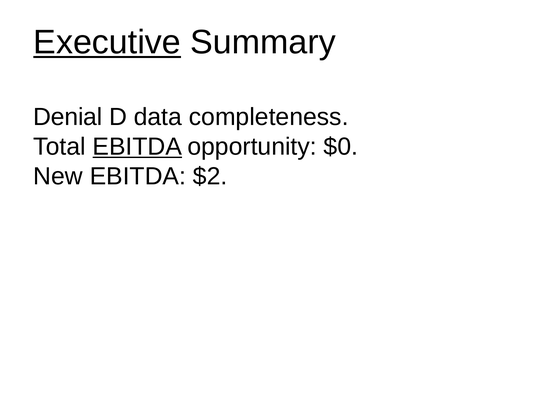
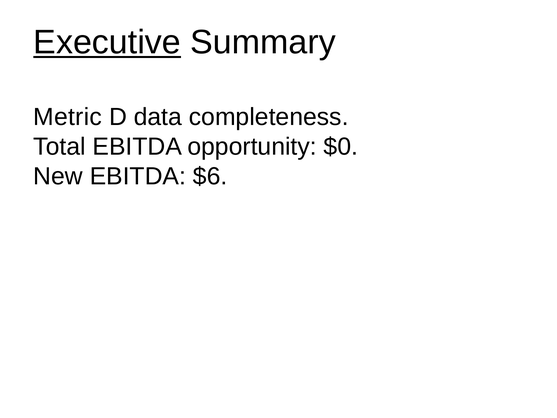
Denial: Denial -> Metric (68, 117)
EBITDA underline: present -> none (137, 147)
$2: $2 -> $6 (210, 176)
